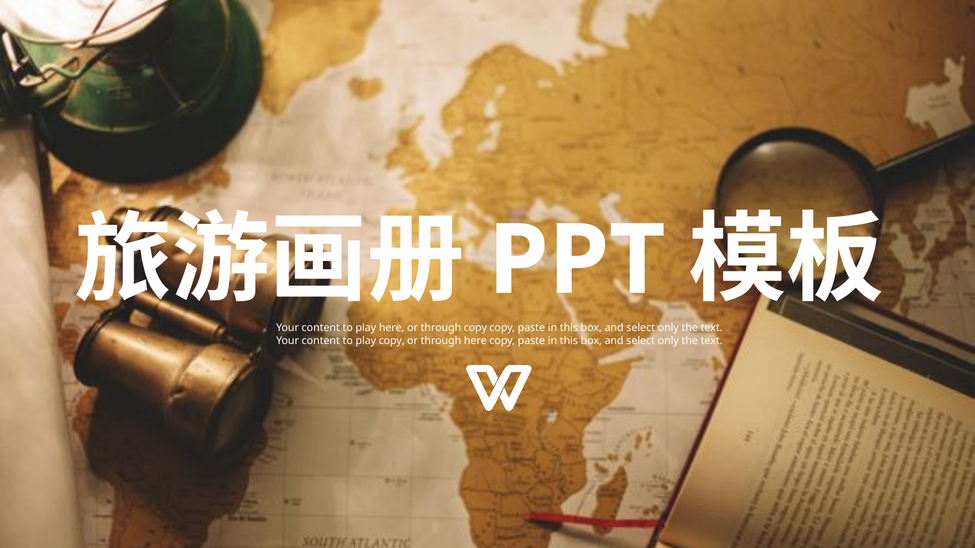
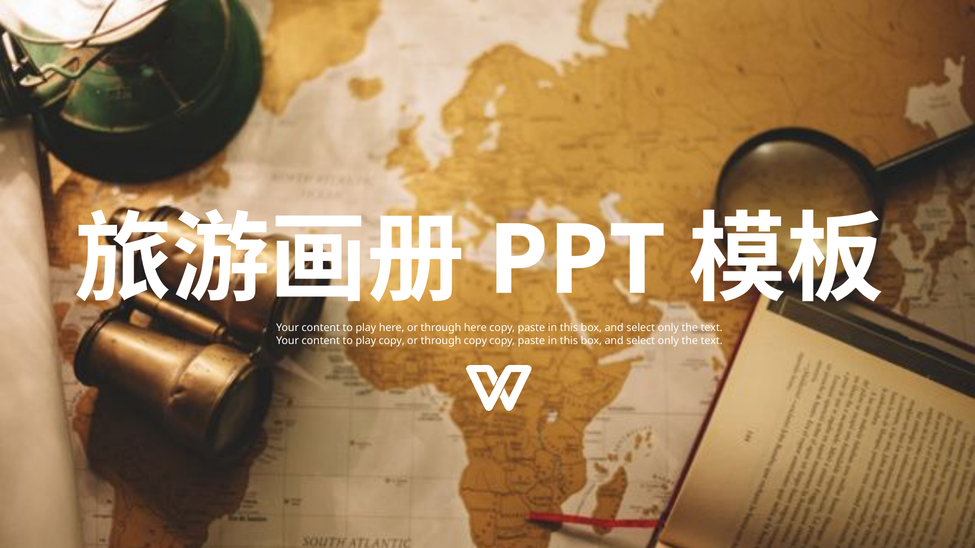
through copy: copy -> here (475, 328)
through here: here -> copy (475, 341)
